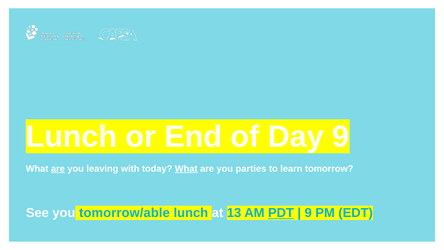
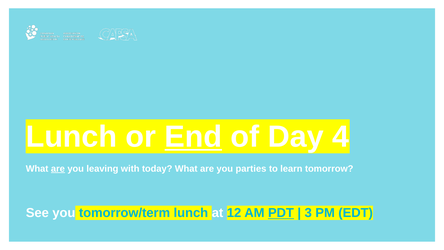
End underline: none -> present (193, 137)
Day 9: 9 -> 4 (341, 137)
What underline: present -> none (186, 169)
tomorrow/able: tomorrow/able -> tomorrow/term (125, 213)
13: 13 -> 12 (234, 213)
9: 9 -> 3 (308, 213)
